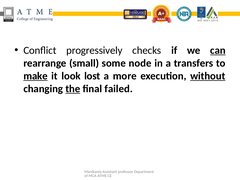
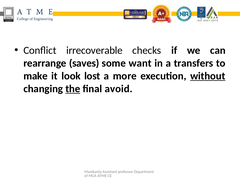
progressively: progressively -> irrecoverable (94, 50)
can underline: present -> none (218, 50)
small: small -> saves (84, 63)
node: node -> want (140, 63)
make underline: present -> none (35, 76)
failed: failed -> avoid (119, 89)
